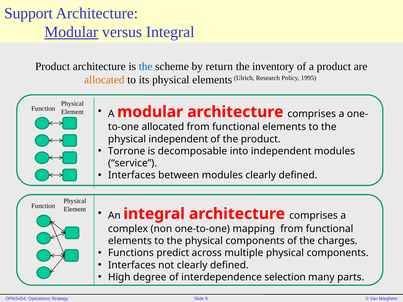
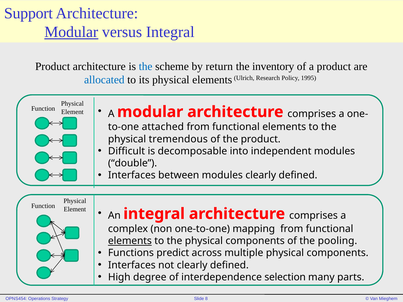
allocated colour: orange -> blue (104, 80)
allocated: allocated -> attached (163, 127)
physical independent: independent -> tremendous (178, 139)
Torrone: Torrone -> Difficult (127, 151)
service: service -> double (133, 163)
elements underline: none -> present (130, 241)
charges: charges -> pooling (338, 241)
